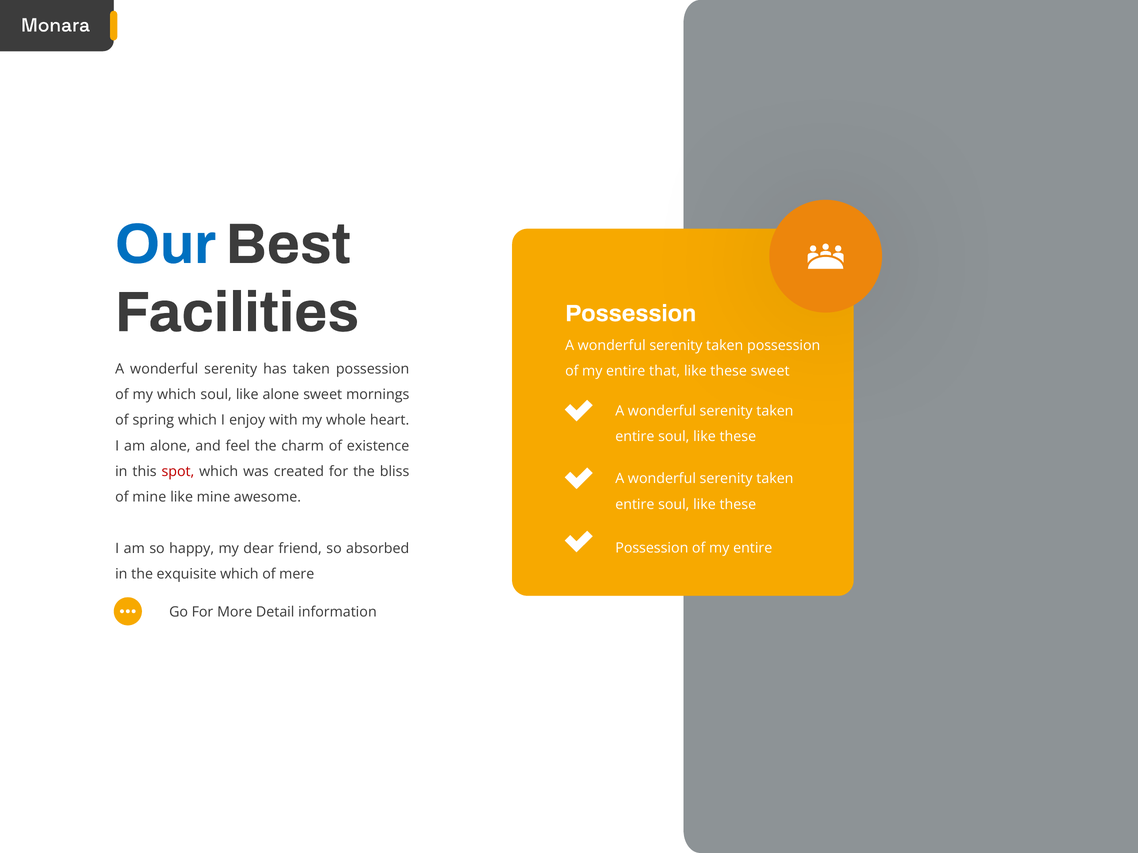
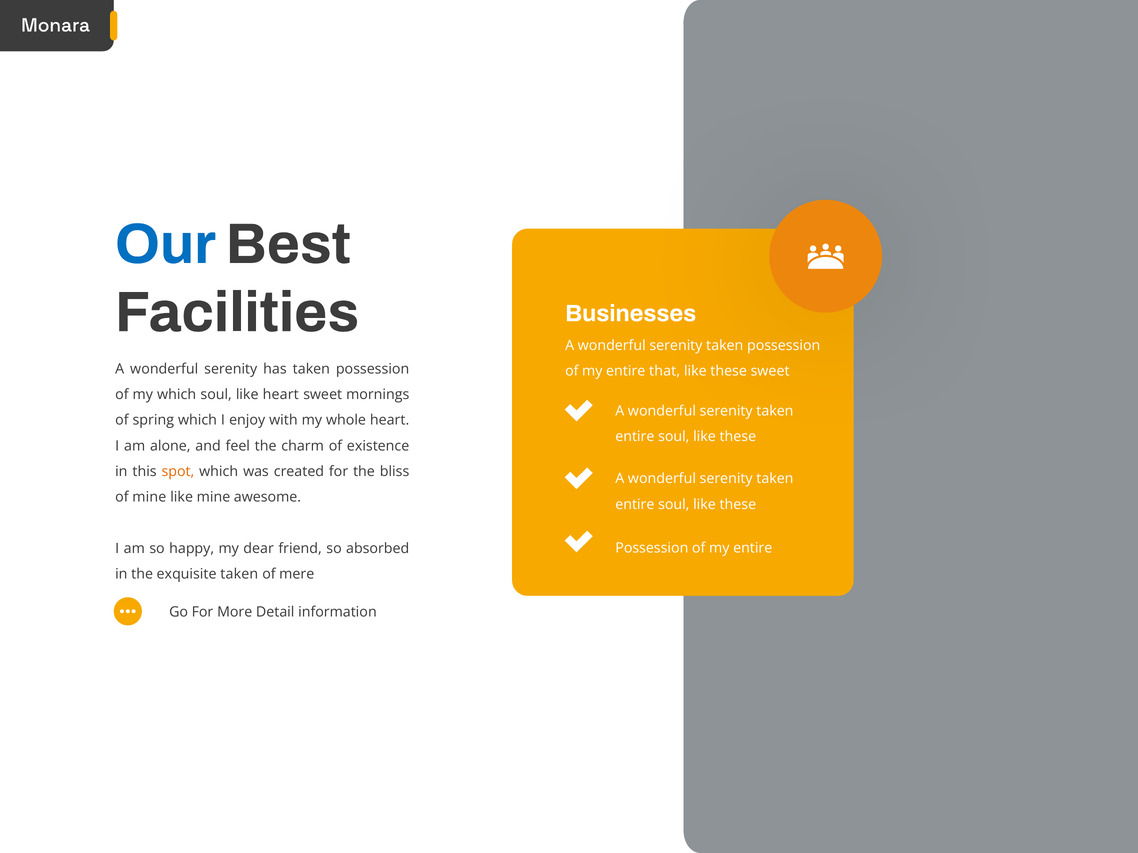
Possession: Possession -> Businesses (631, 314)
like alone: alone -> heart (281, 395)
spot colour: red -> orange (178, 472)
exquisite which: which -> taken (239, 574)
